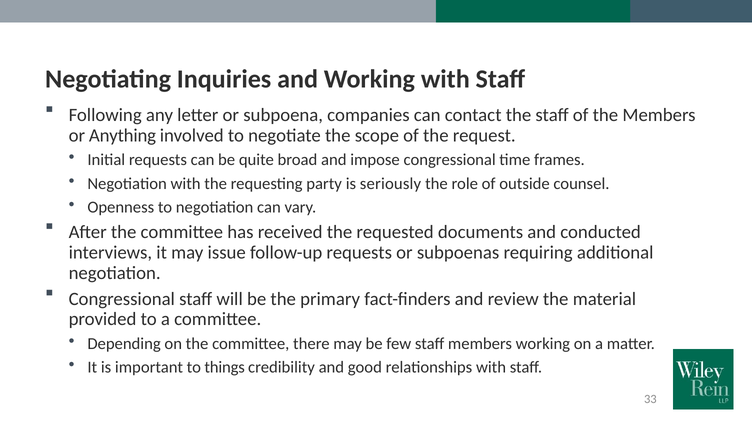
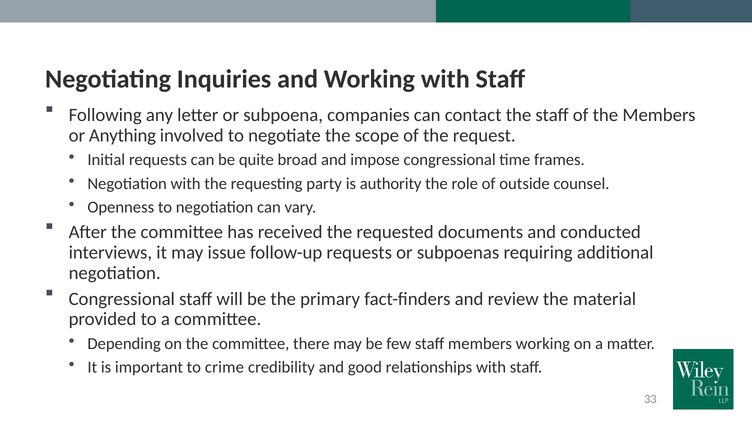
seriously: seriously -> authority (391, 184)
things: things -> crime (224, 367)
